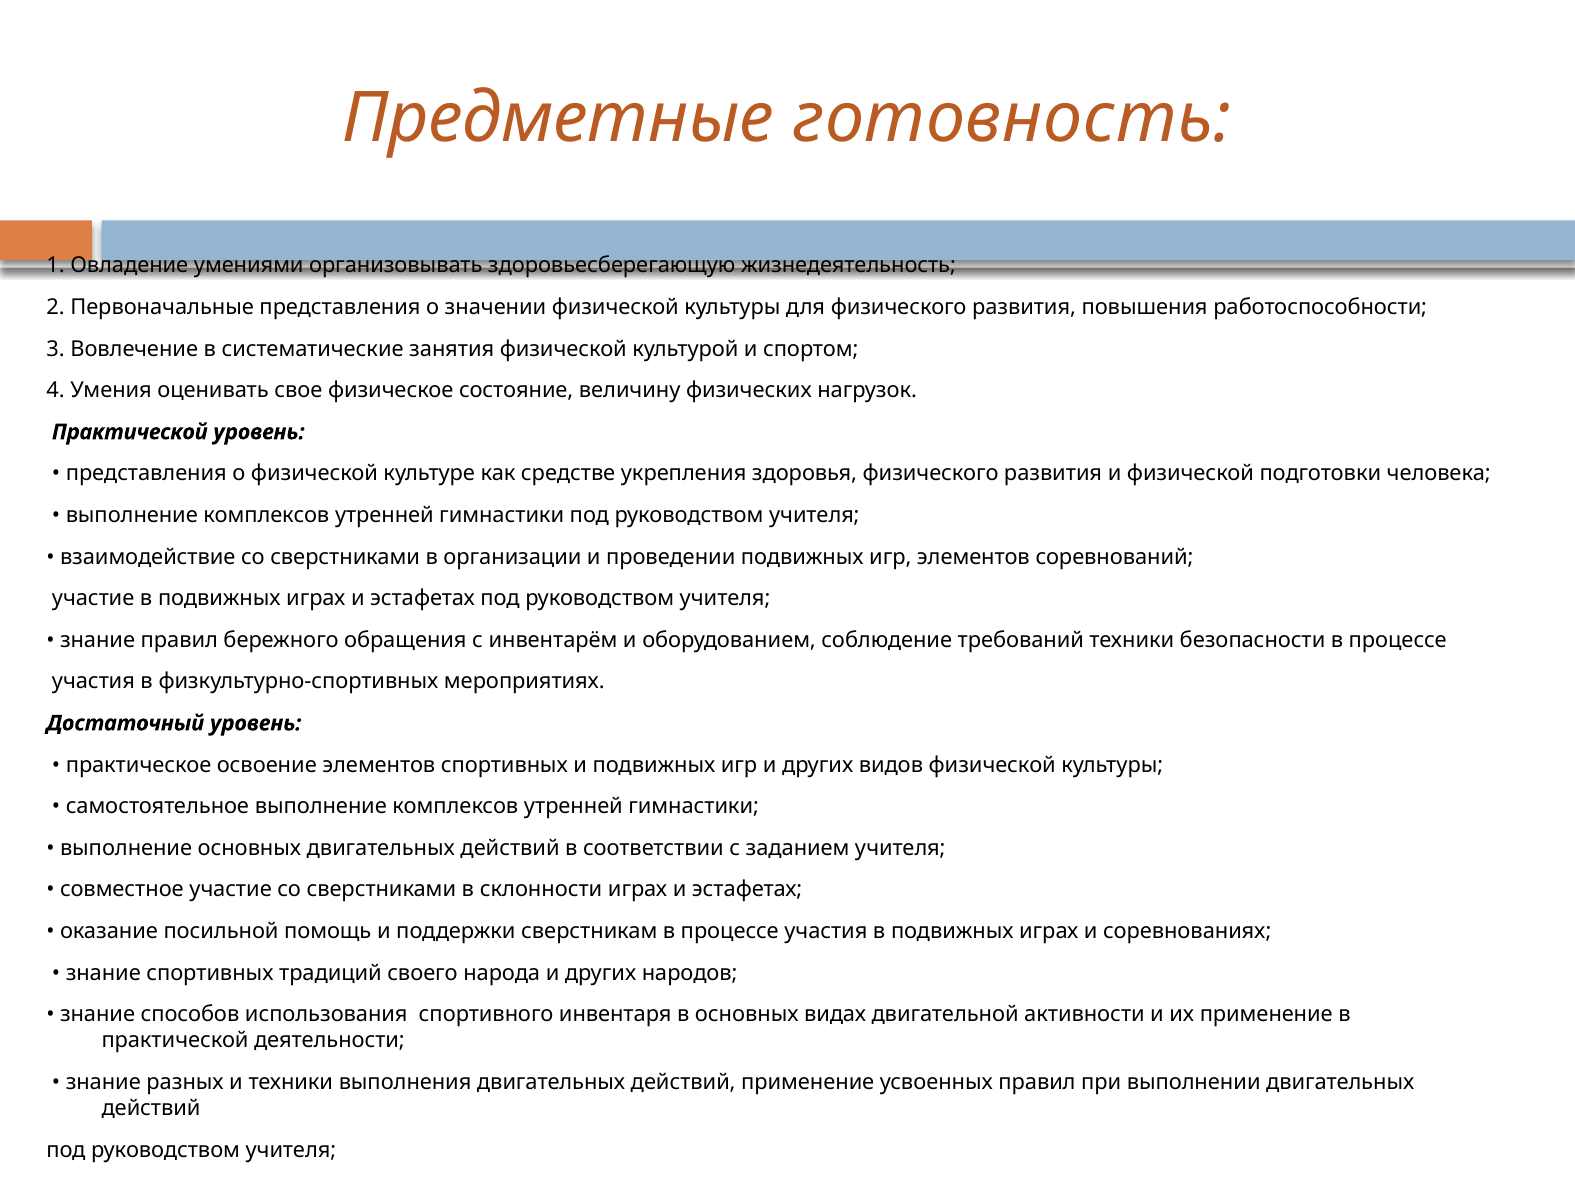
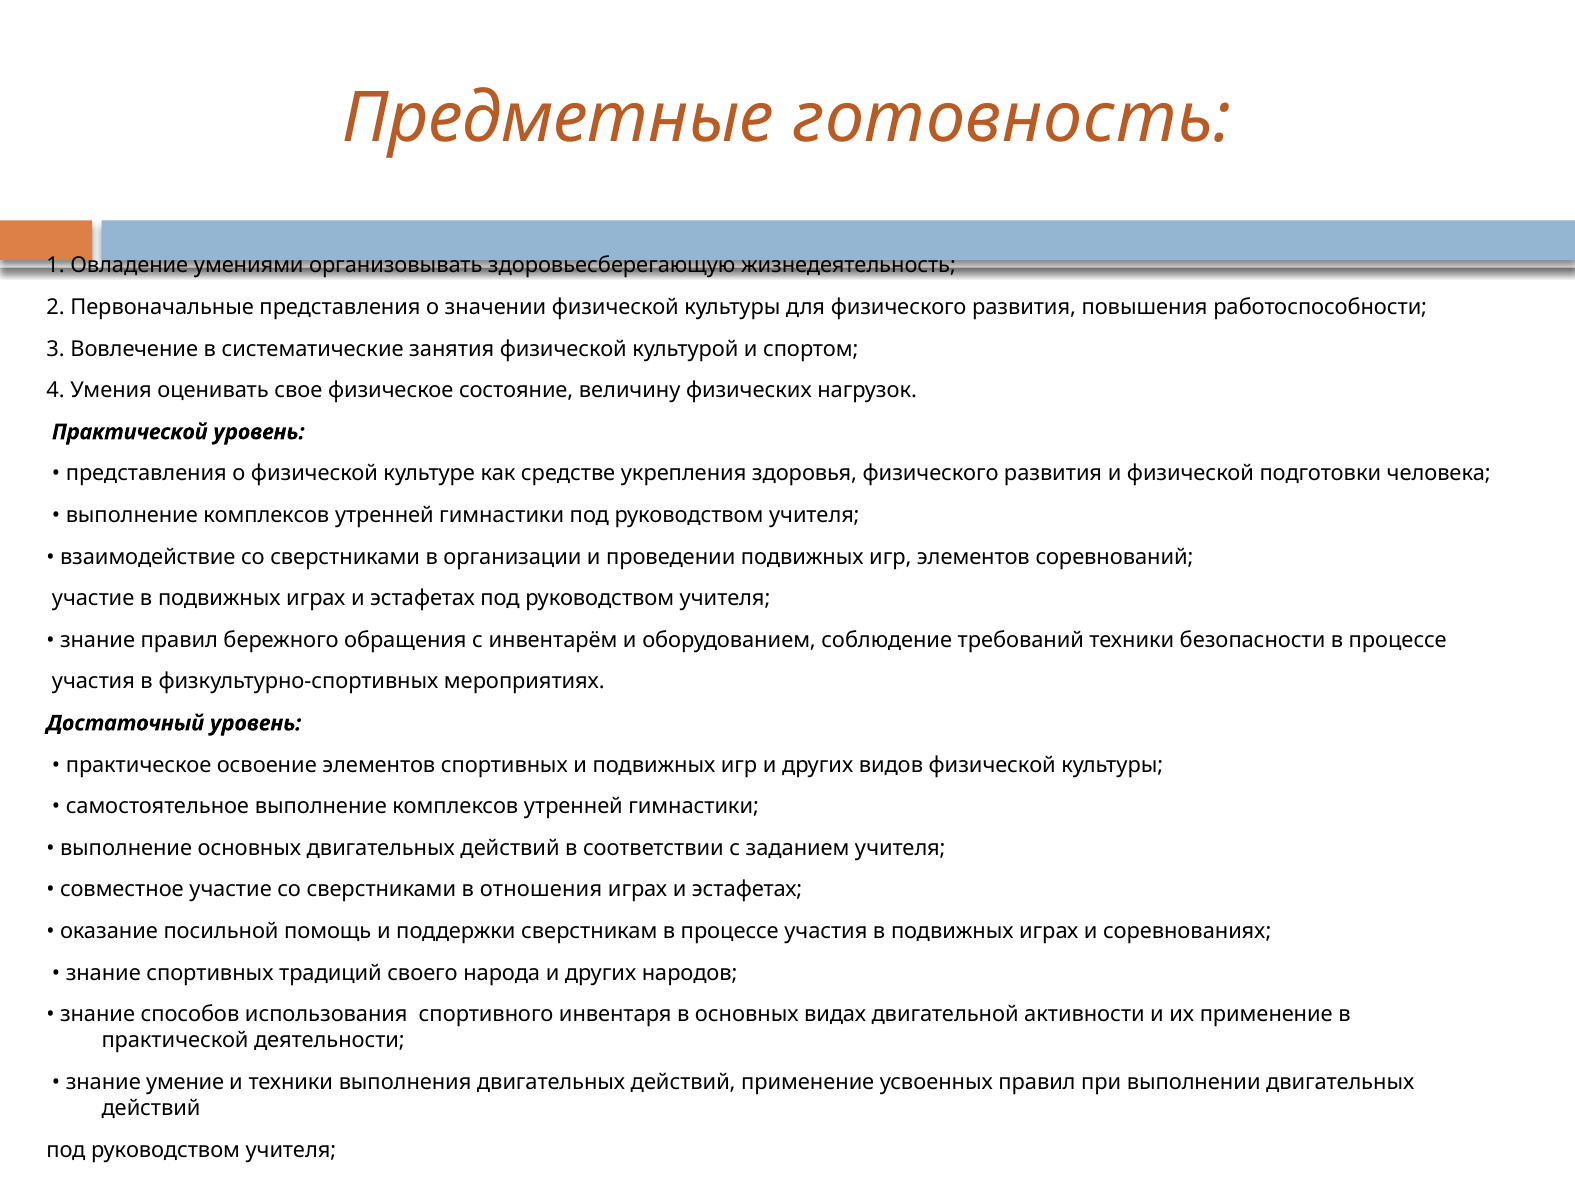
склонности: склонности -> отношения (541, 890)
разных: разных -> умение (185, 1083)
